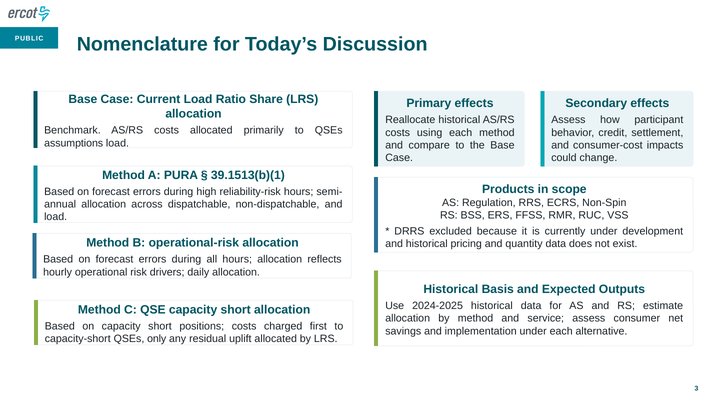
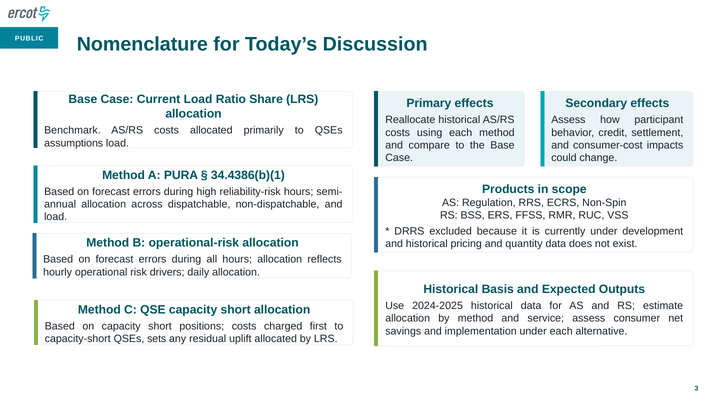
39.1513(b)(1: 39.1513(b)(1 -> 34.4386(b)(1 (248, 175)
only: only -> sets (157, 339)
